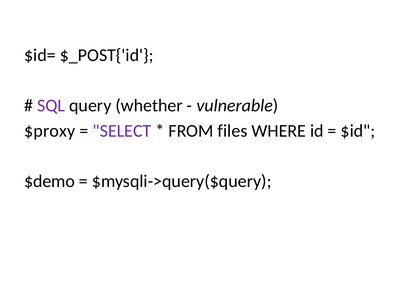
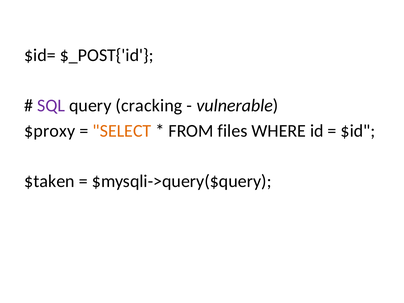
whether: whether -> cracking (149, 106)
SELECT colour: purple -> orange (122, 131)
$demo: $demo -> $taken (49, 181)
